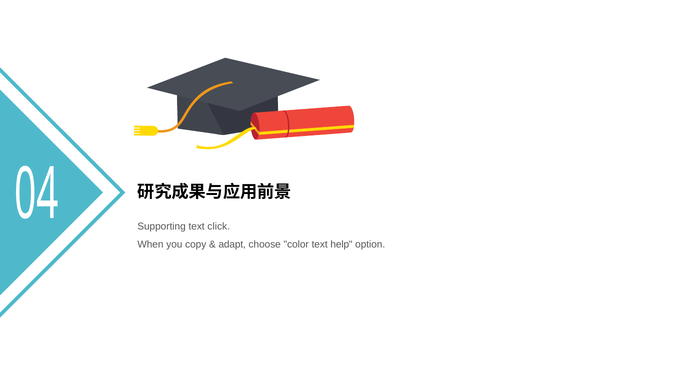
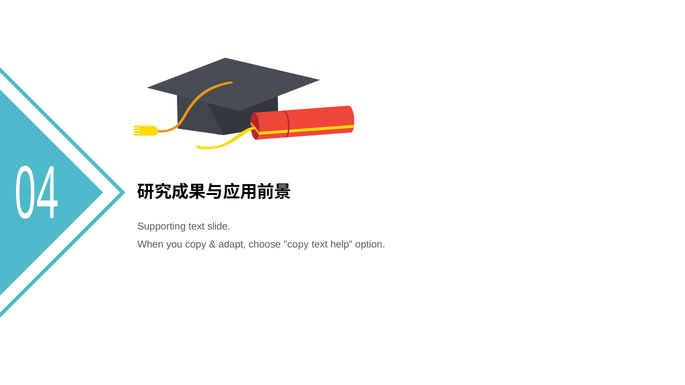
click: click -> slide (219, 227)
choose color: color -> copy (296, 245)
